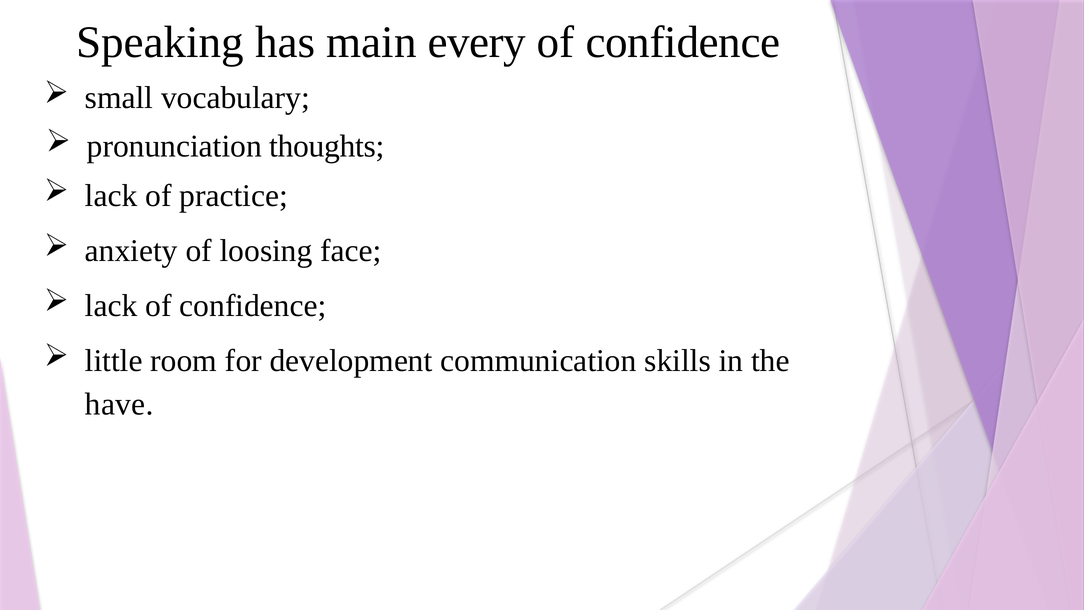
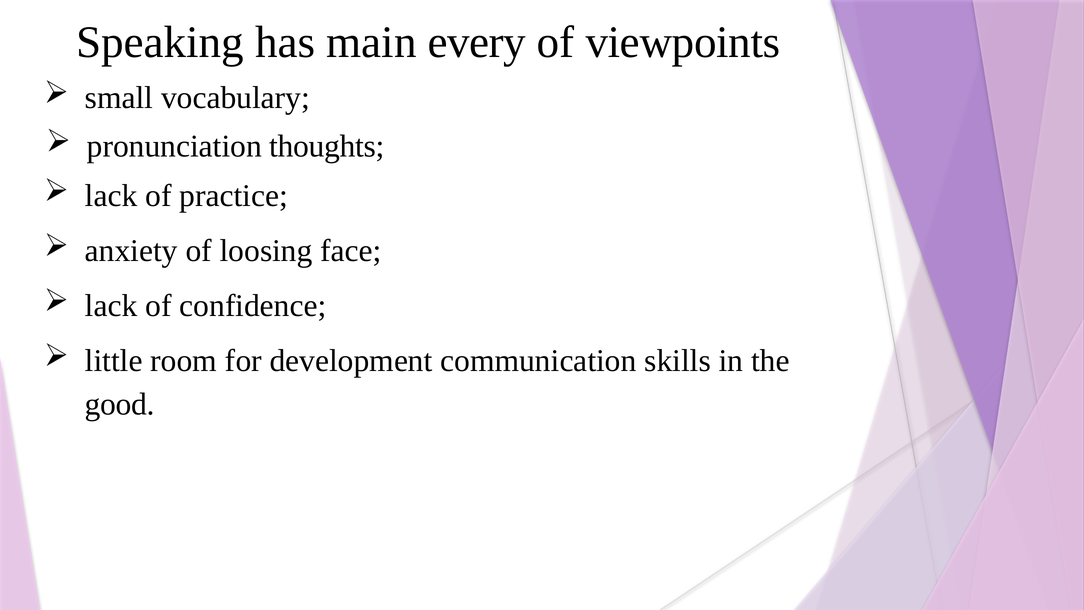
confidence: confidence -> viewpoints (683, 42)
have: have -> good (120, 404)
